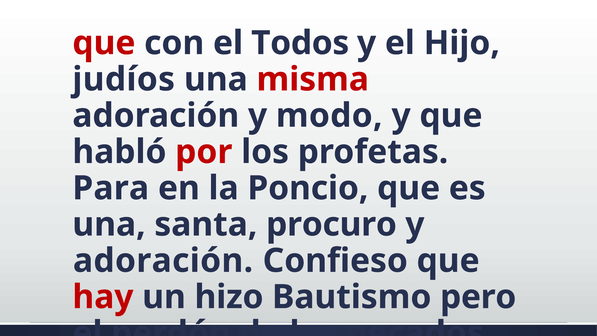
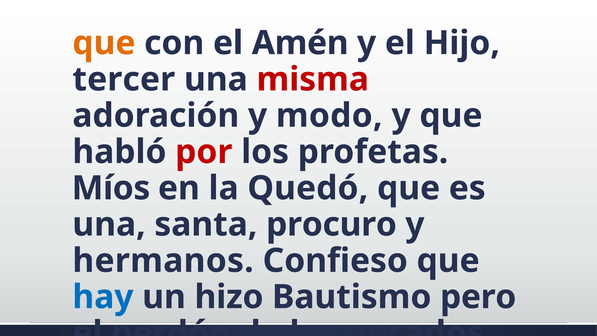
que colour: red -> orange (104, 43)
Todos: Todos -> Amén (300, 43)
judíos: judíos -> tercer (124, 79)
Para: Para -> Míos (111, 188)
Poncio: Poncio -> Quedó (308, 188)
adoración: adoración -> hermanos (163, 261)
hay colour: red -> blue (103, 297)
